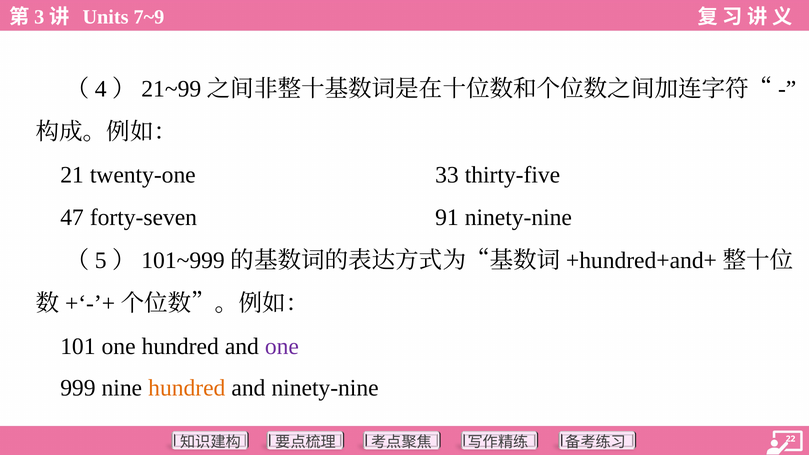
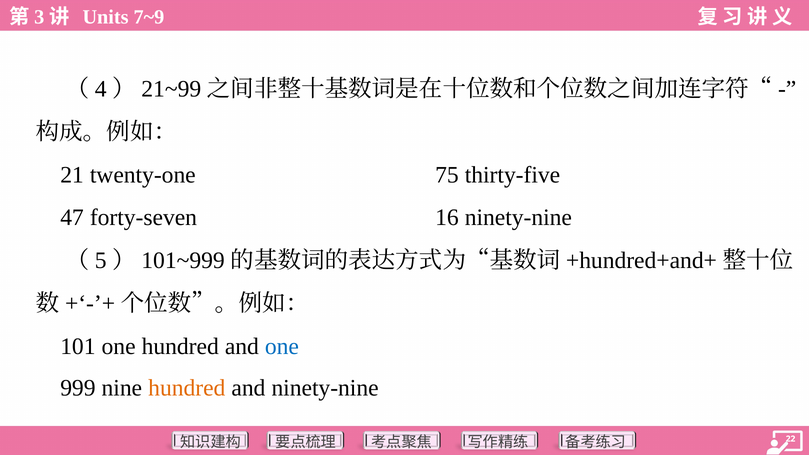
33: 33 -> 75 (447, 175)
91: 91 -> 16 (447, 218)
one colour: purple -> blue (282, 347)
